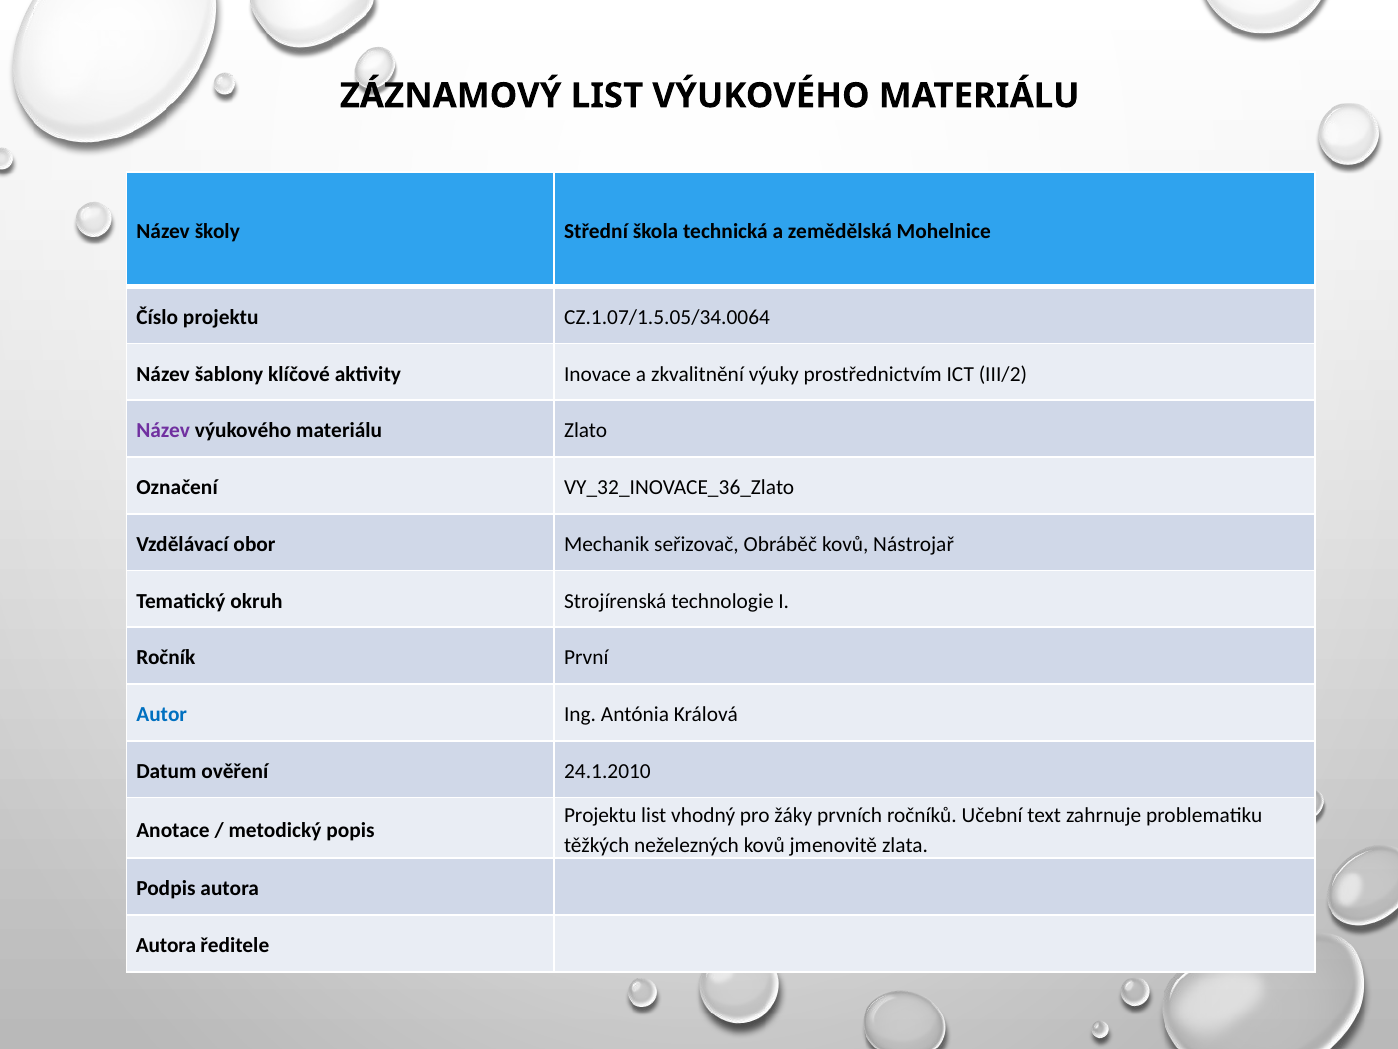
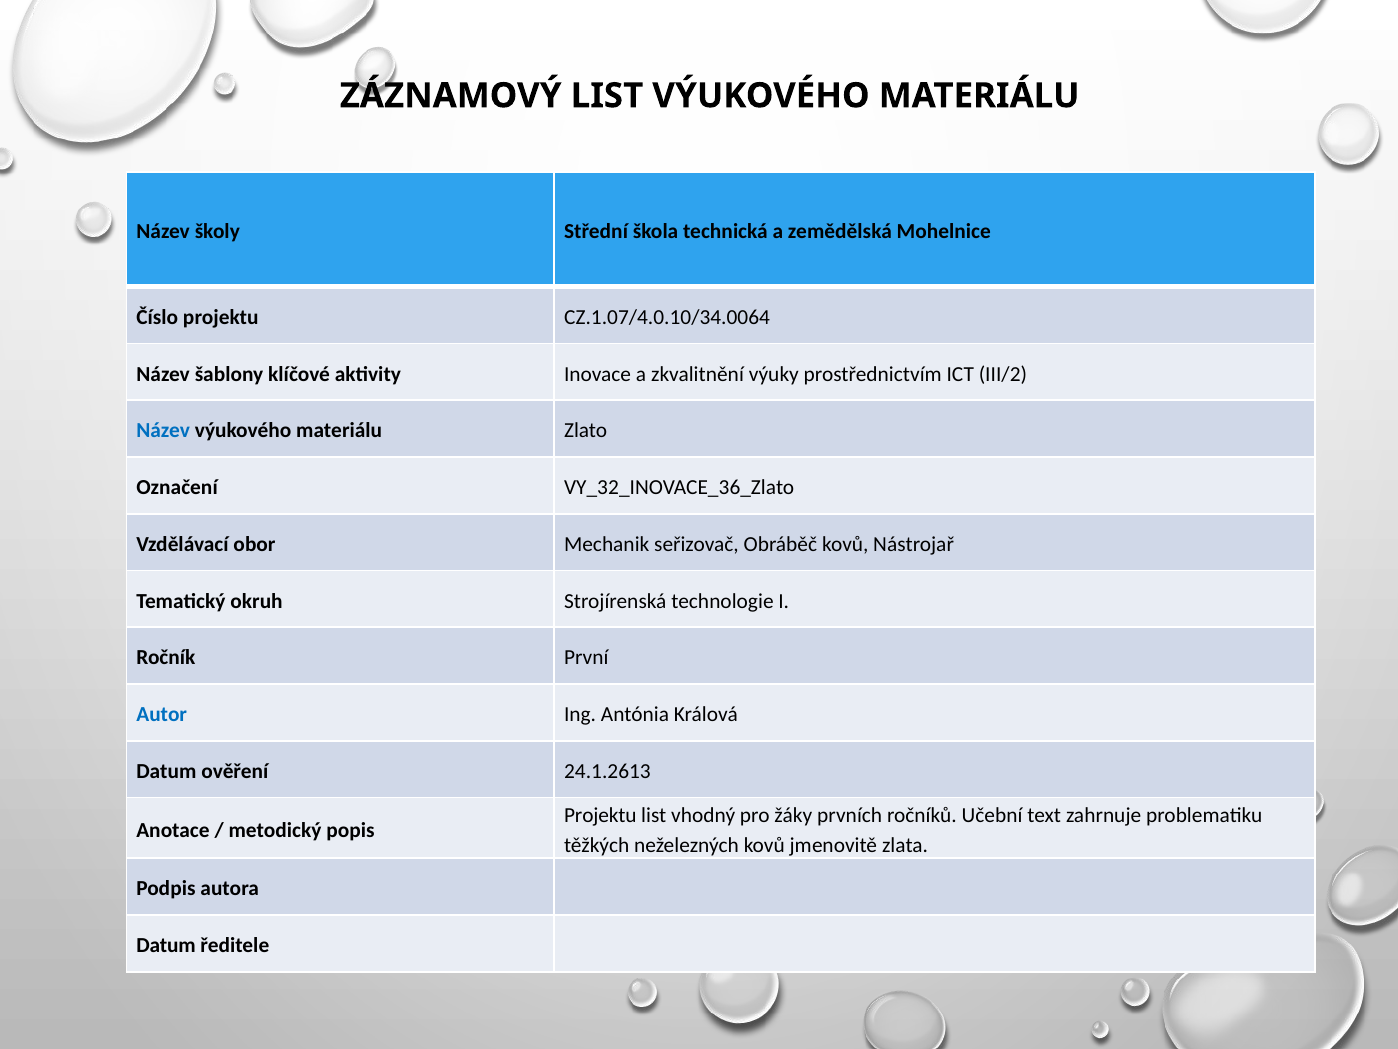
CZ.1.07/1.5.05/34.0064: CZ.1.07/1.5.05/34.0064 -> CZ.1.07/4.0.10/34.0064 (667, 317)
Název colour: purple -> blue (163, 431)
24.1.2010: 24.1.2010 -> 24.1.2613 (607, 771)
Autora: Autora -> Datum (166, 945)
